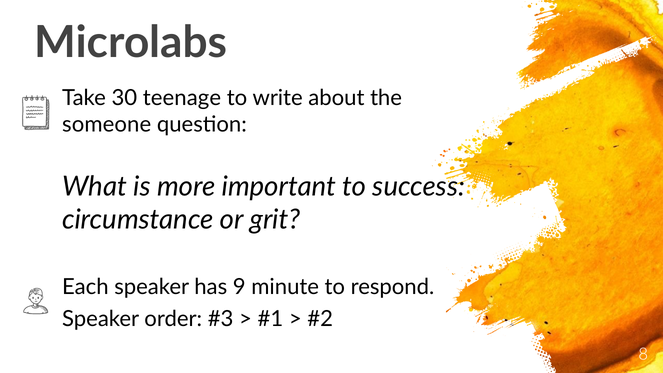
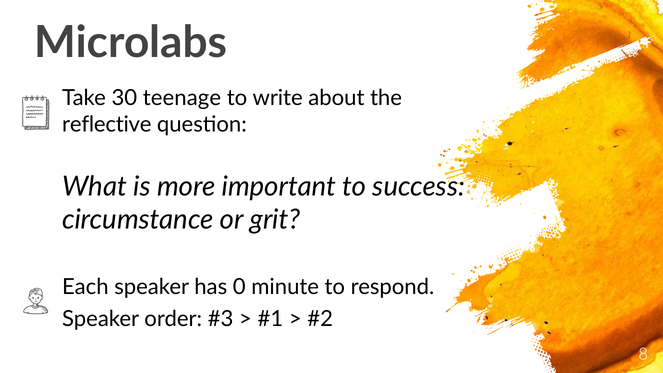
someone: someone -> reflective (107, 124)
9: 9 -> 0 (239, 287)
